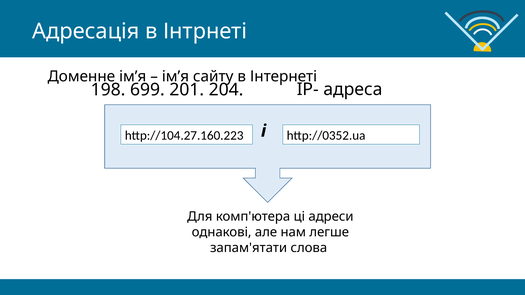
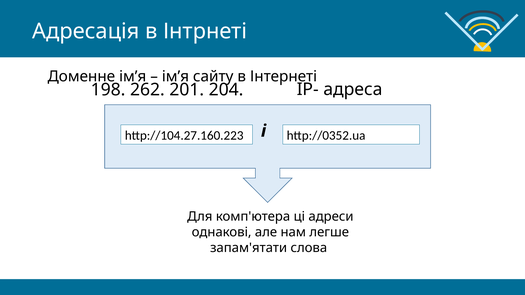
699: 699 -> 262 (148, 90)
